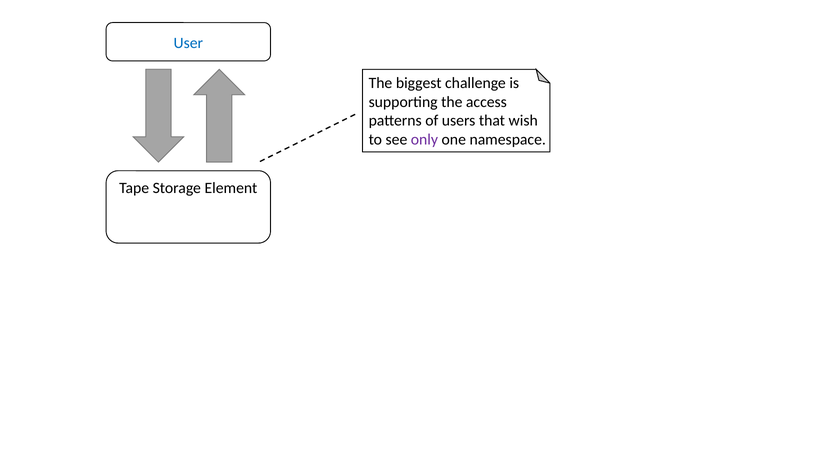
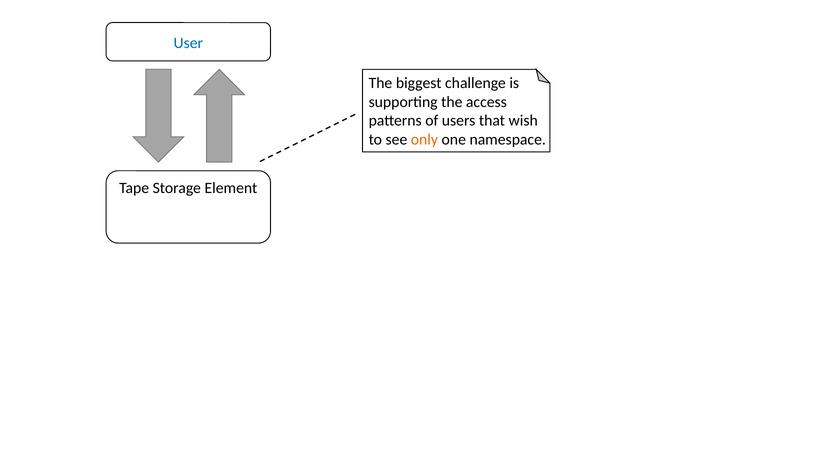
only colour: purple -> orange (424, 139)
